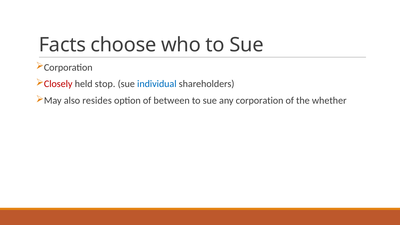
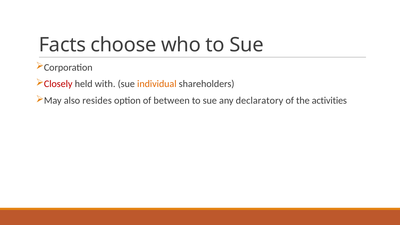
stop: stop -> with (105, 84)
individual colour: blue -> orange (157, 84)
any corporation: corporation -> declaratory (260, 101)
whether: whether -> activities (329, 101)
